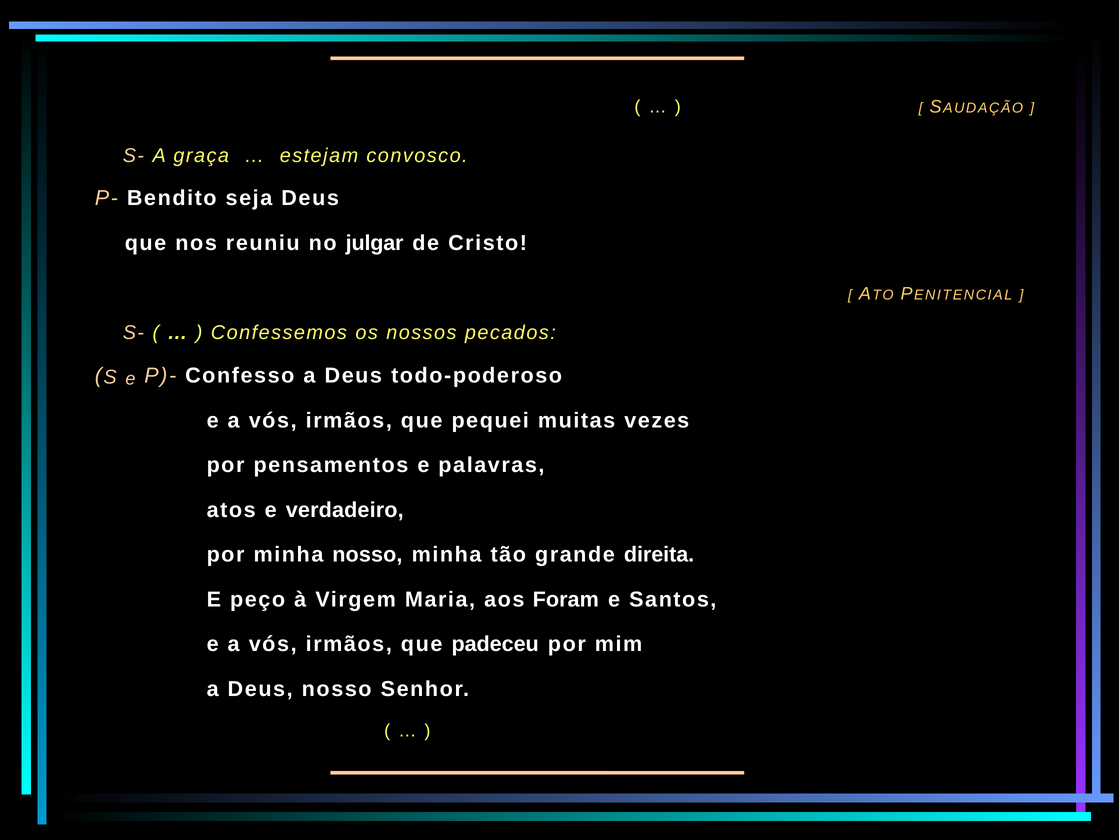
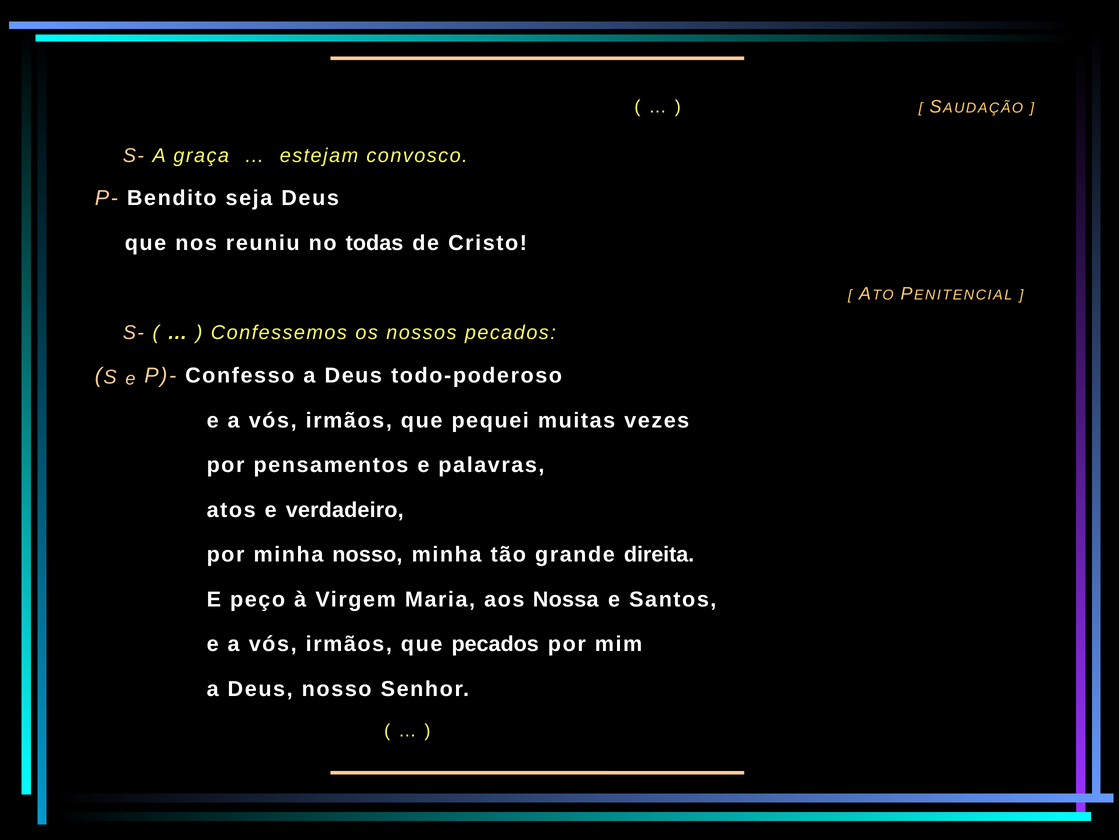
julgar: julgar -> todas (375, 243)
Foram: Foram -> Nossa (566, 599)
que padeceu: padeceu -> pecados (495, 644)
